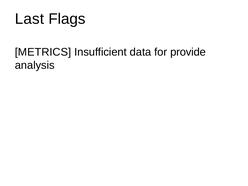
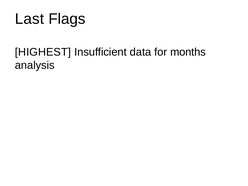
METRICS: METRICS -> HIGHEST (43, 52)
provide: provide -> months (188, 52)
